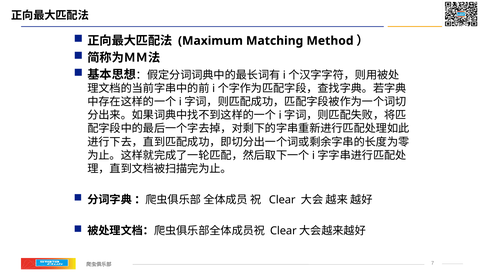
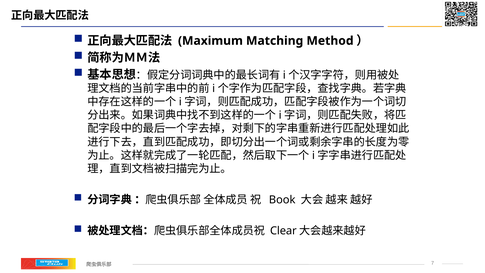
Clear: Clear -> Book (282, 200)
